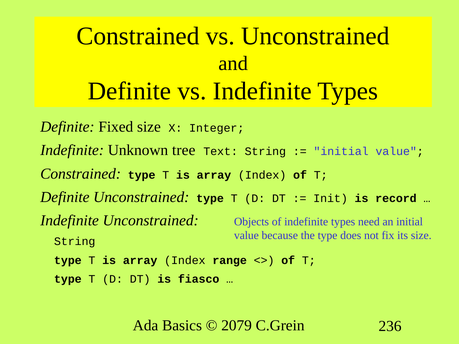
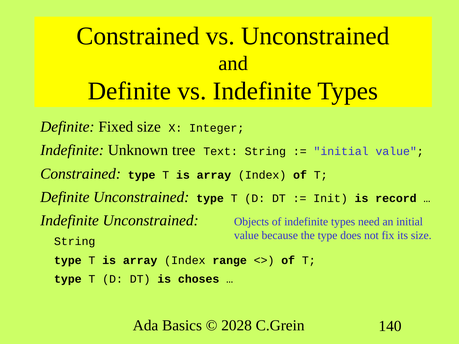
fiasco: fiasco -> choses (199, 279)
2079: 2079 -> 2028 (237, 326)
236: 236 -> 140 (390, 326)
